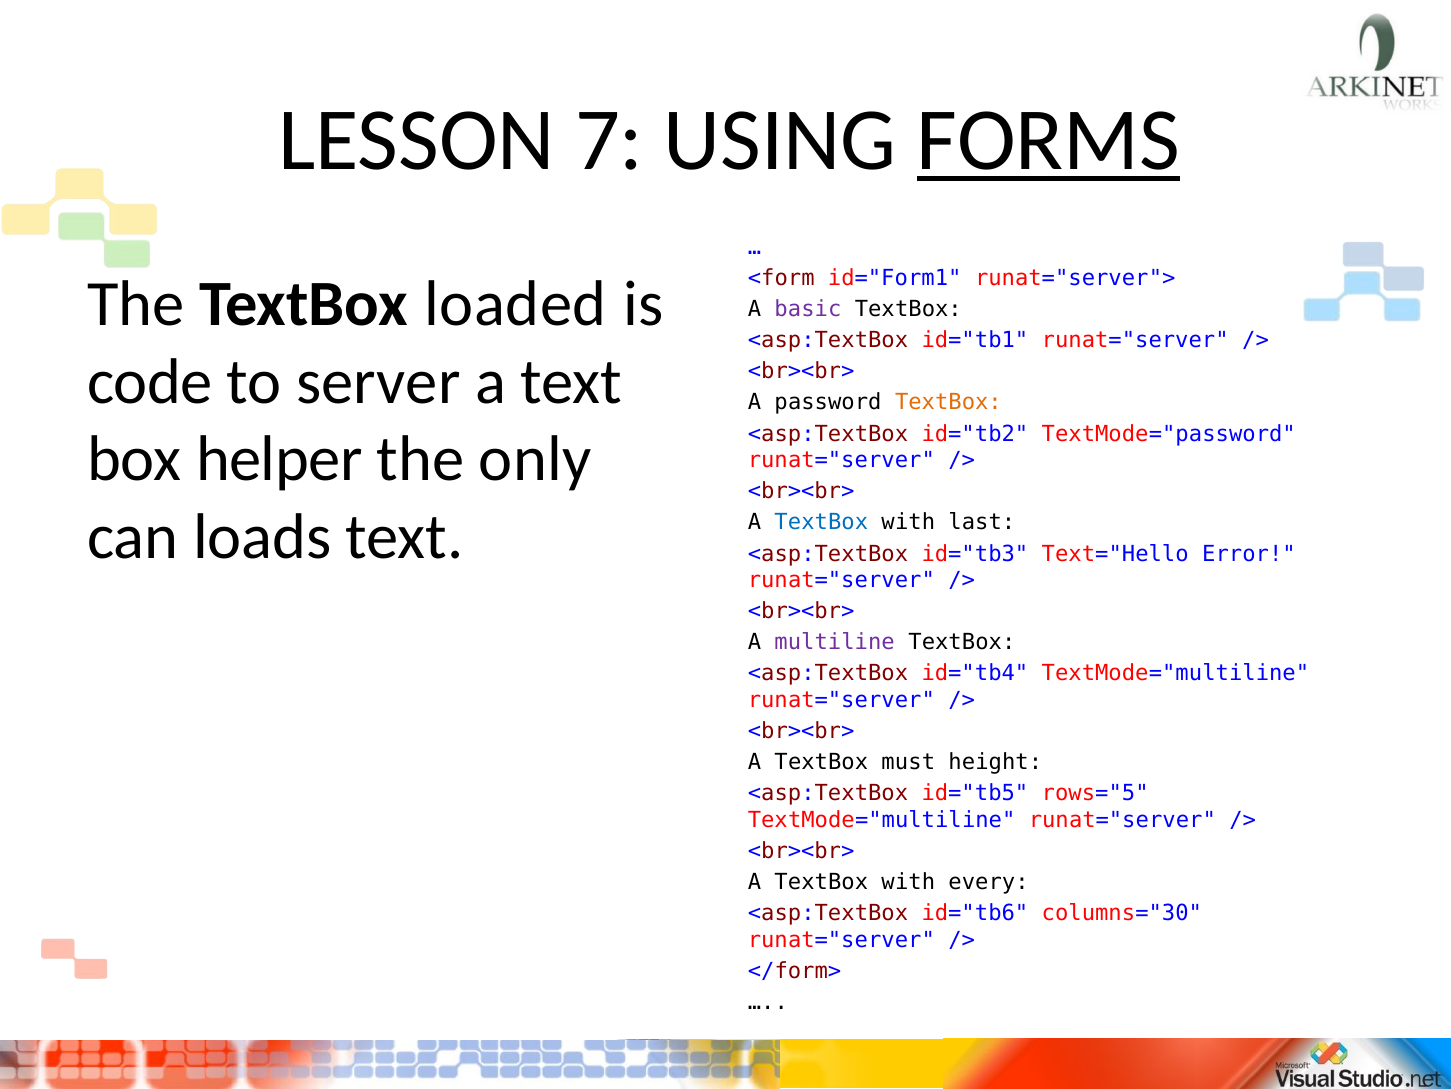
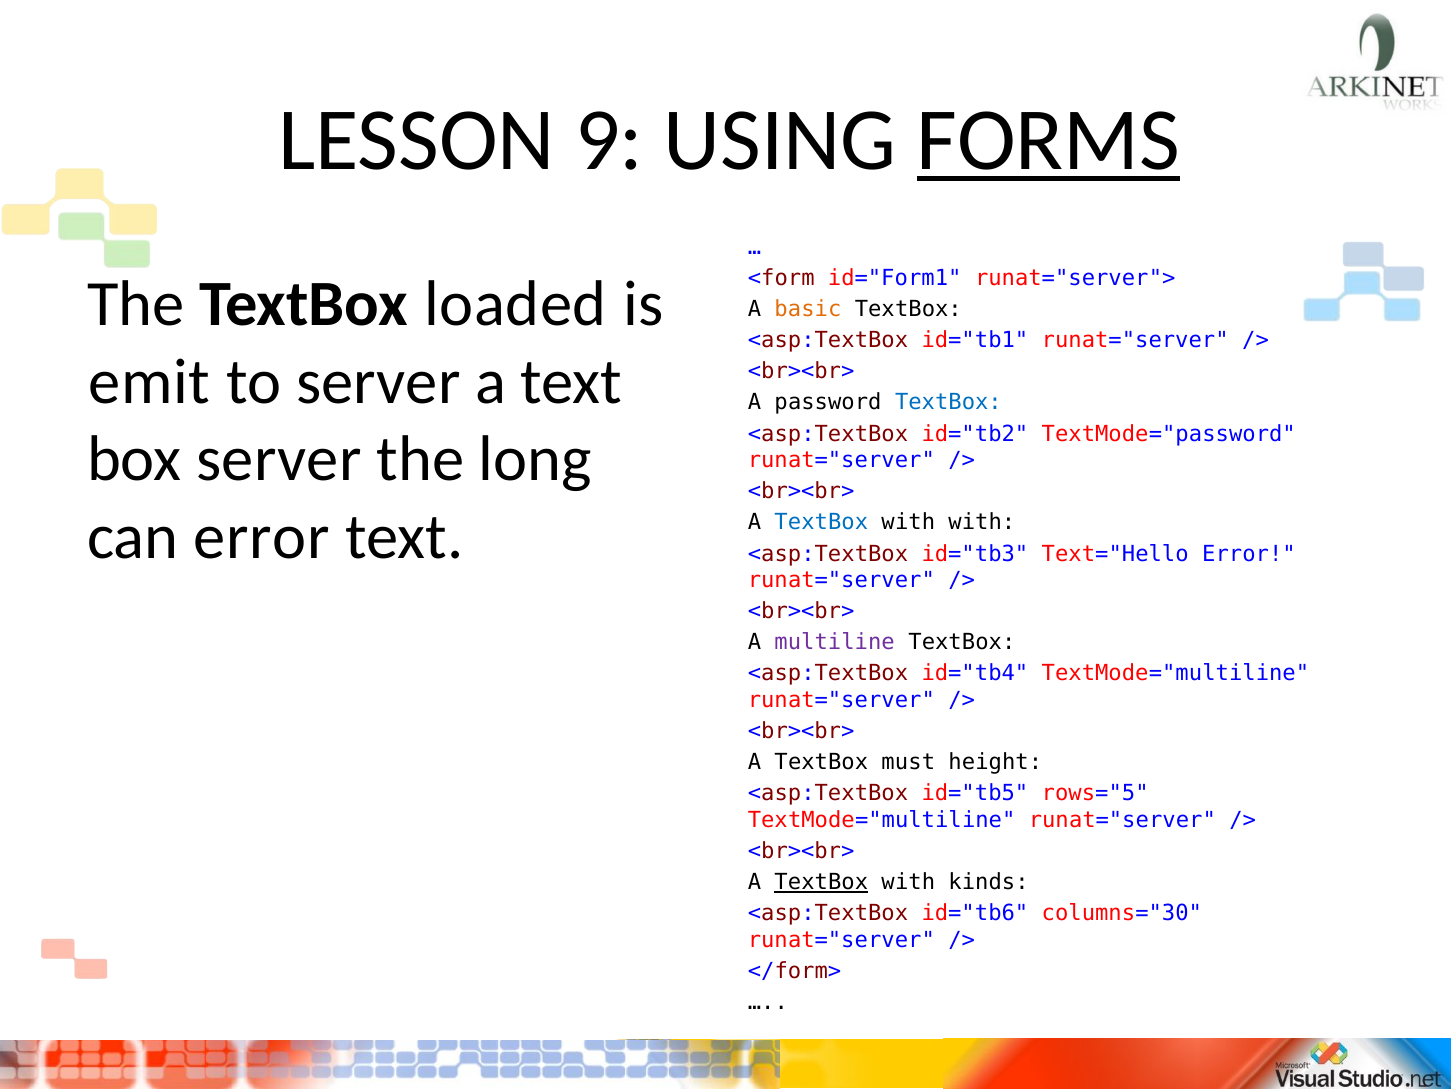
7: 7 -> 9 (609, 140)
basic colour: purple -> orange (808, 309)
code: code -> emit (149, 382)
TextBox colour: orange -> blue (948, 402)
box helper: helper -> server (279, 459)
only: only -> long (535, 459)
can loads: loads -> error (262, 537)
with last: last -> with (982, 522)
TextBox underline: none -> present (821, 882)
every: every -> kinds (989, 882)
